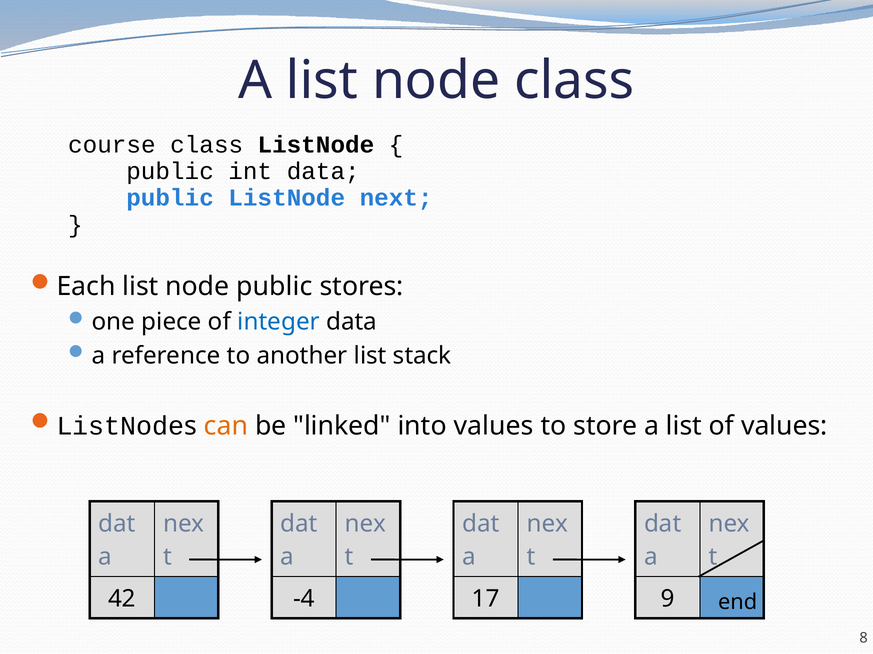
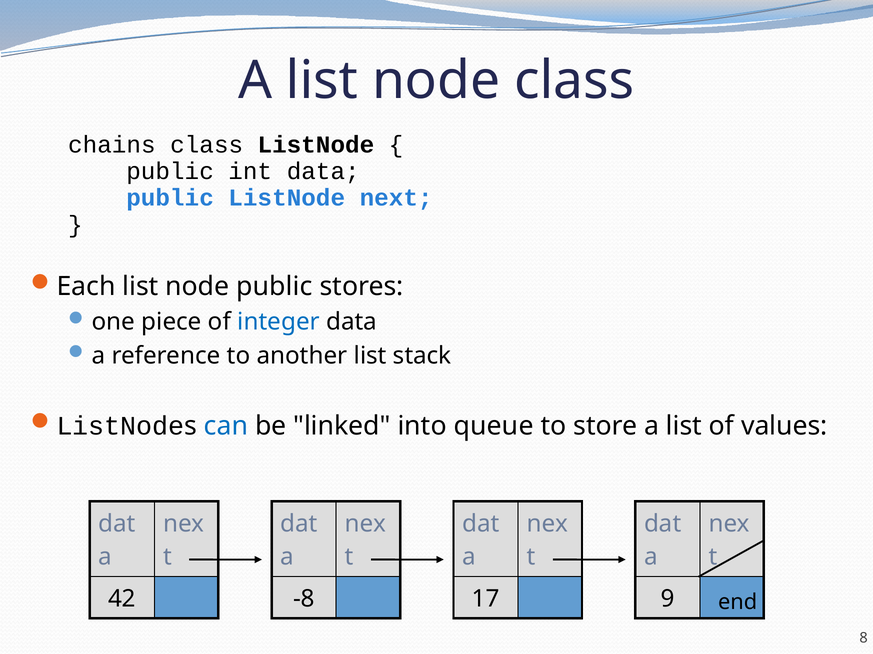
course: course -> chains (112, 145)
can colour: orange -> blue (226, 426)
into values: values -> queue (494, 426)
-4: -4 -> -8 (304, 599)
